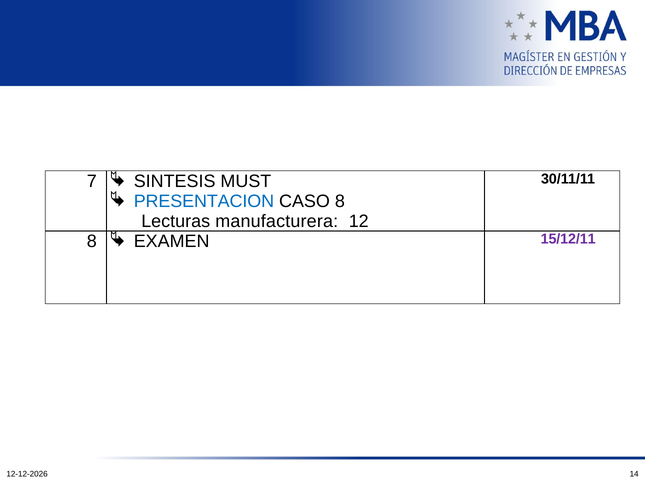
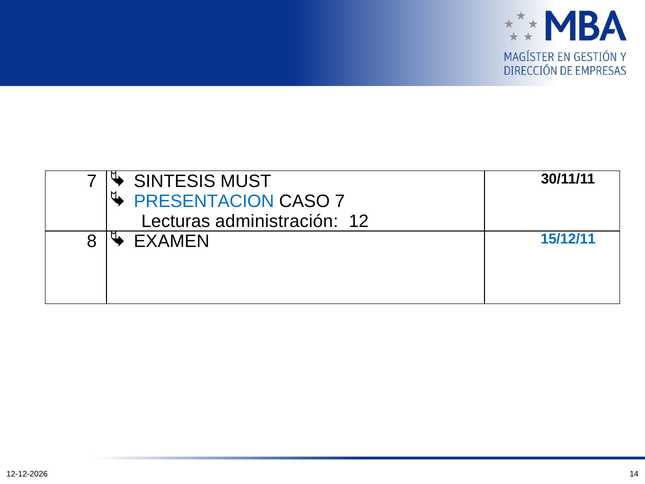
CASO 8: 8 -> 7 (340, 201)
manufacturera: manufacturera -> administración (277, 221)
15/12/11 colour: purple -> blue (568, 239)
